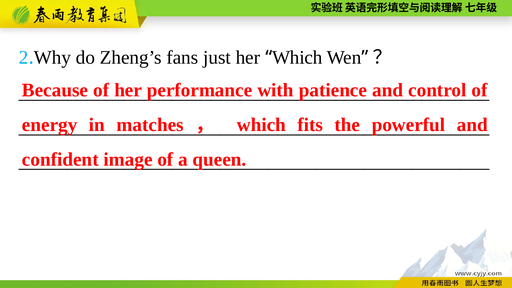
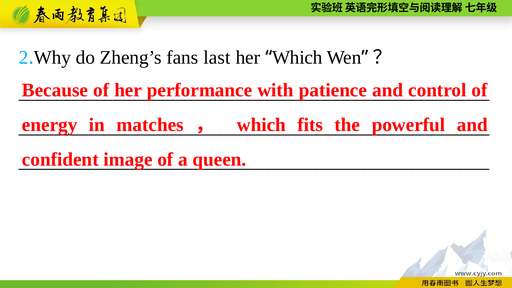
just: just -> last (217, 58)
